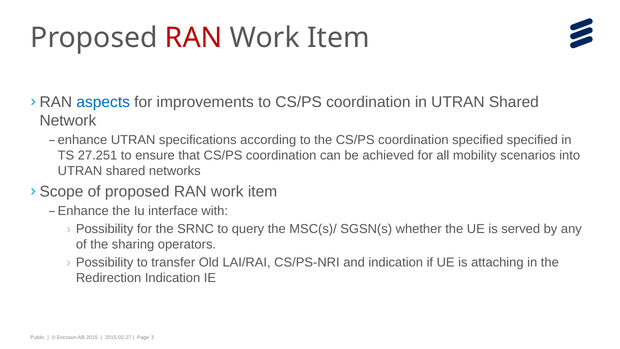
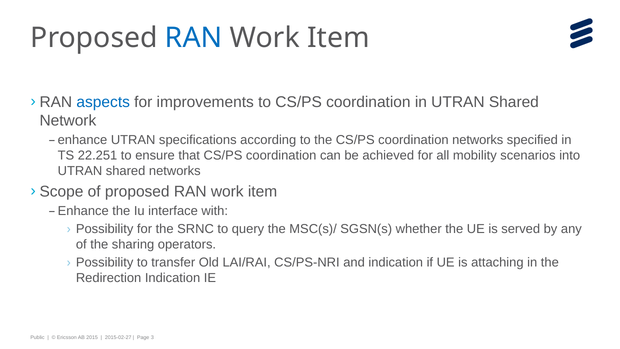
RAN colour: red -> blue (194, 38)
coordination specified: specified -> networks (478, 140)
27.251: 27.251 -> 22.251 (98, 155)
